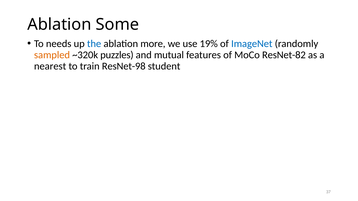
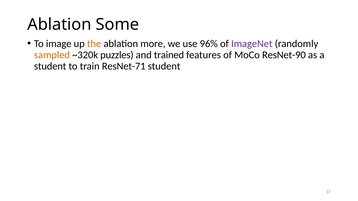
needs: needs -> image (59, 44)
the colour: blue -> orange (94, 44)
19%: 19% -> 96% (209, 44)
ImageNet colour: blue -> purple (252, 44)
mutual: mutual -> trained (169, 55)
ResNet-82: ResNet-82 -> ResNet-90 (284, 55)
nearest: nearest -> student (50, 66)
ResNet-98: ResNet-98 -> ResNet-71 (124, 66)
